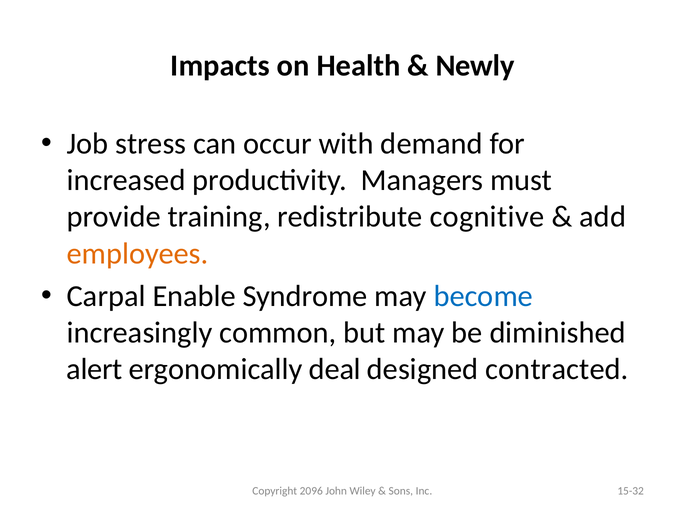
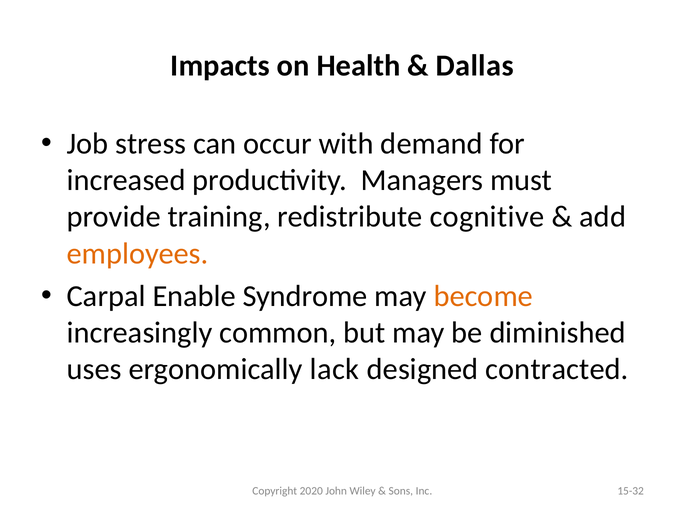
Newly: Newly -> Dallas (475, 65)
become colour: blue -> orange (483, 296)
alert: alert -> uses (94, 369)
deal: deal -> lack (335, 369)
2096: 2096 -> 2020 (311, 491)
